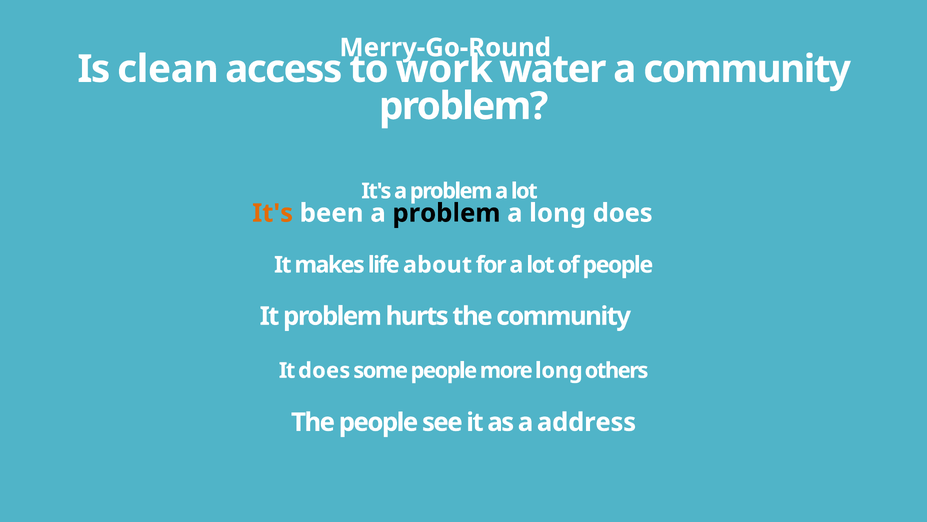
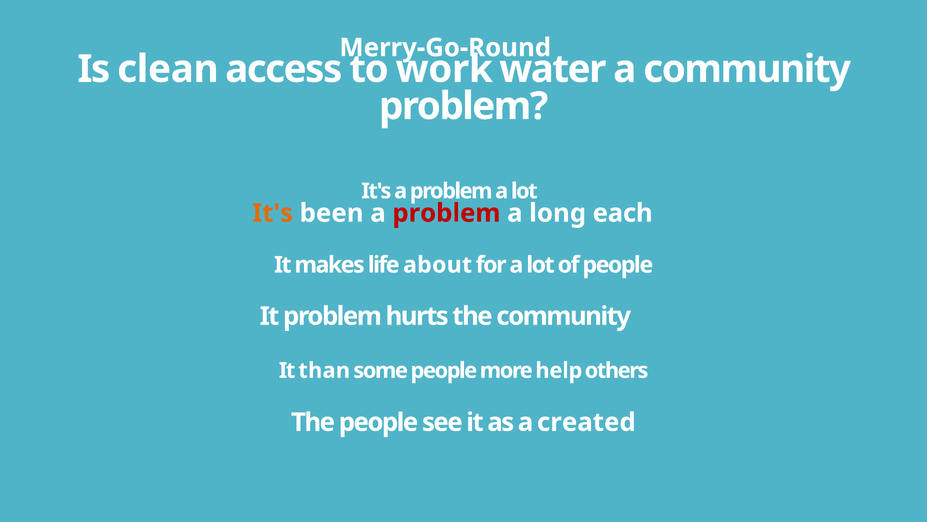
problem colour: black -> red (446, 213)
long does: does -> each (623, 213)
It does: does -> than (324, 370)
more long: long -> help (559, 370)
address: address -> created (586, 422)
